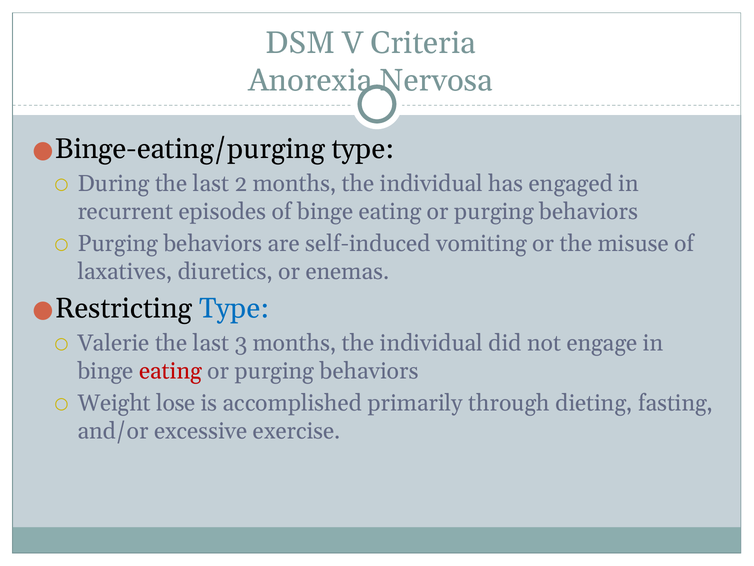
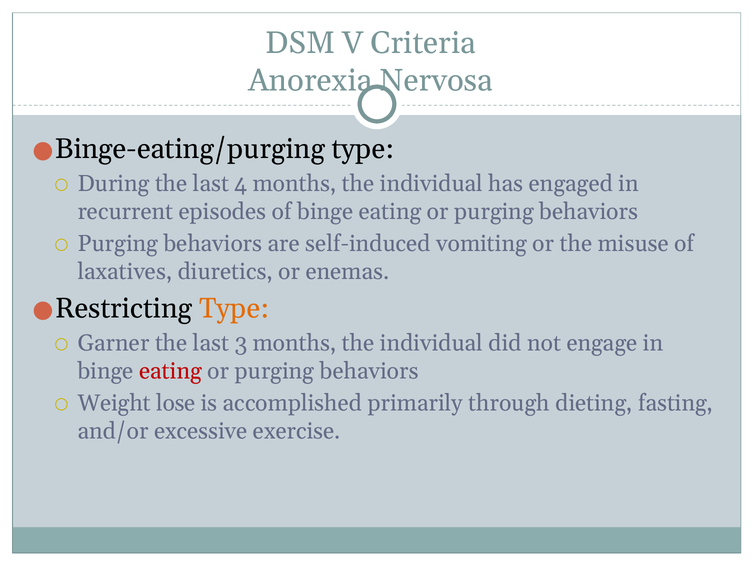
2: 2 -> 4 (241, 184)
Type colour: blue -> orange (234, 308)
Valerie: Valerie -> Garner (114, 343)
